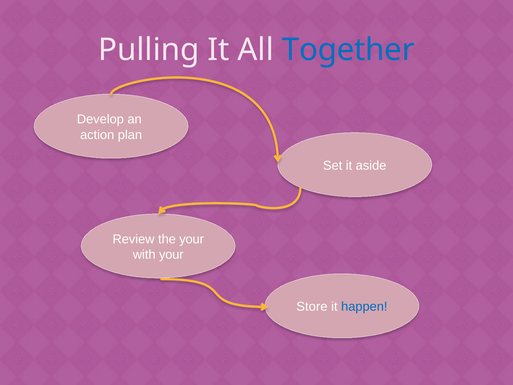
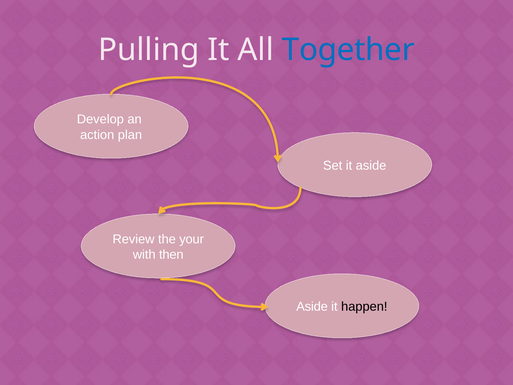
with your: your -> then (171, 254)
Store: Store -> Aside (312, 307)
happen colour: blue -> black (364, 307)
